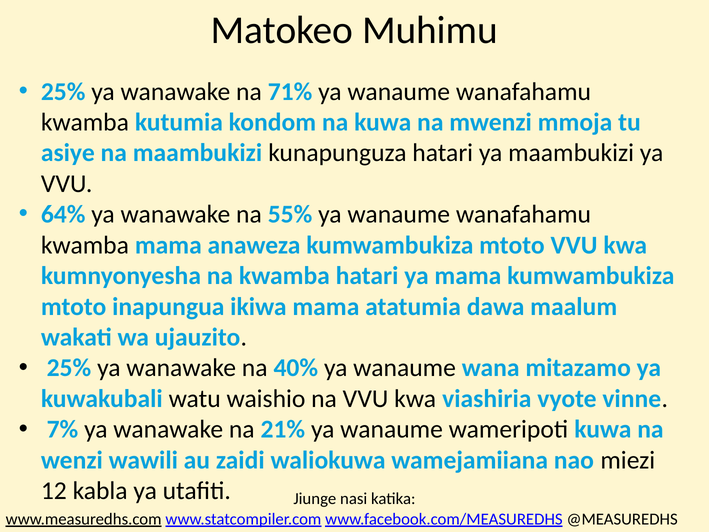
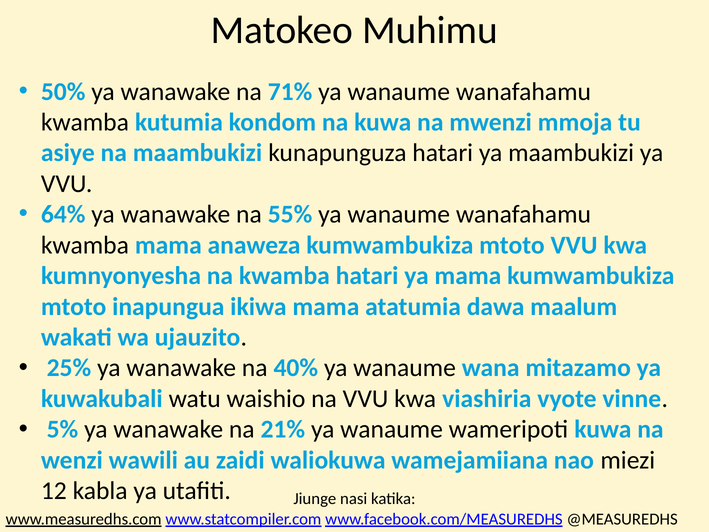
25%: 25% -> 50% (63, 92)
7%: 7% -> 5% (62, 429)
